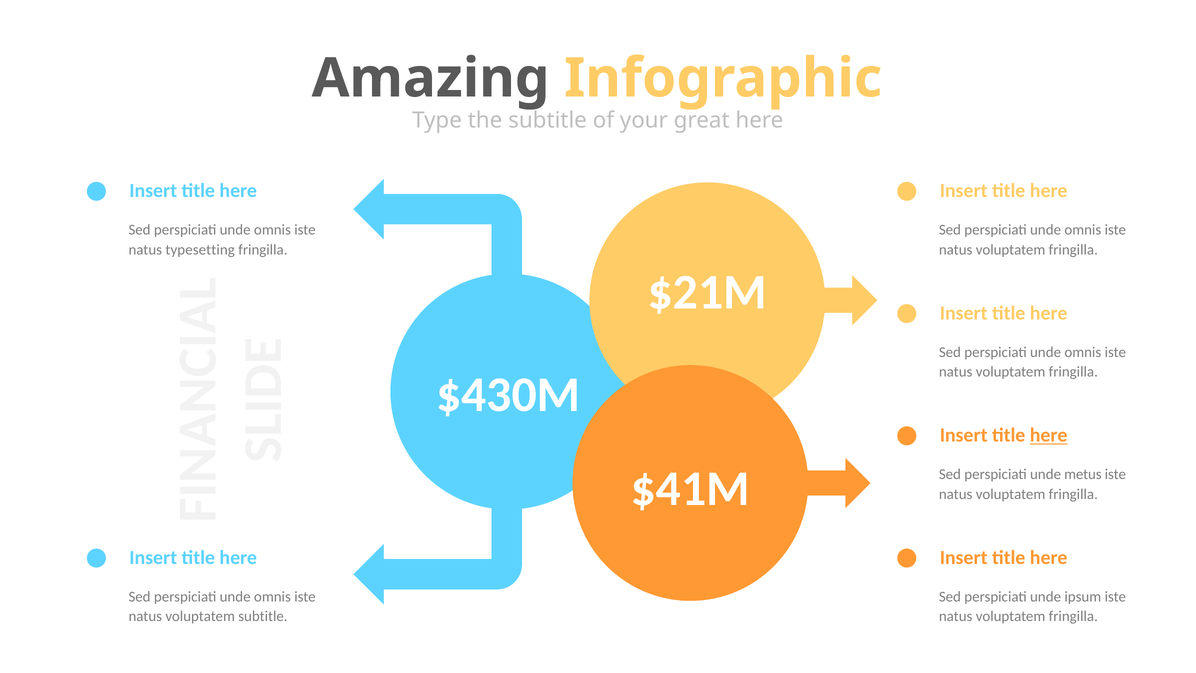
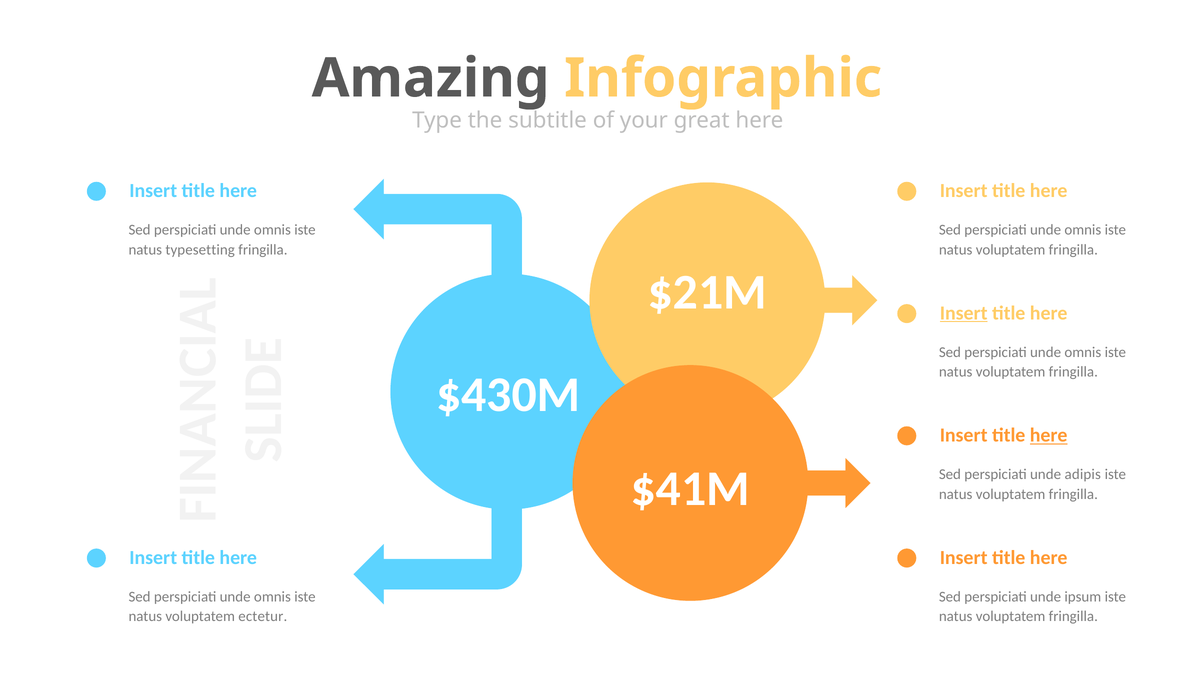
Insert underline: none -> present (964, 313)
metus: metus -> adipis (1083, 474)
voluptatem subtitle: subtitle -> ectetur (263, 616)
